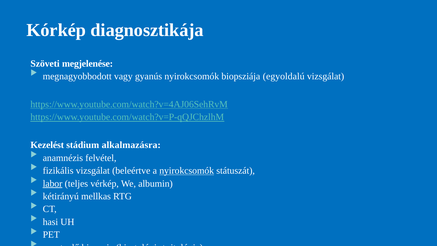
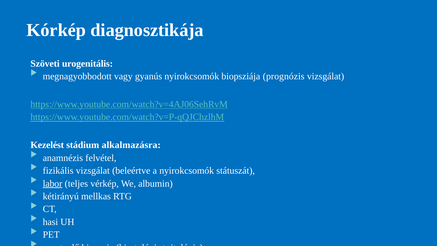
megjelenése: megjelenése -> urogenitális (87, 63)
egyoldalú: egyoldalú -> prognózis (284, 76)
nyirokcsomók underline: present -> none (187, 171)
